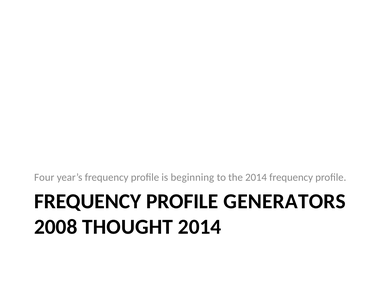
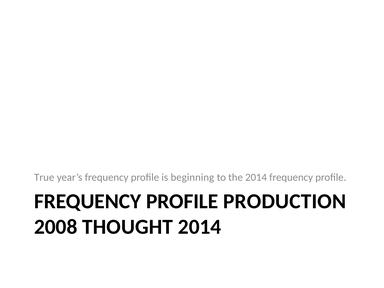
Four: Four -> True (44, 177)
GENERATORS: GENERATORS -> PRODUCTION (285, 201)
